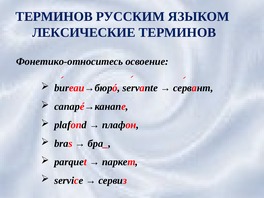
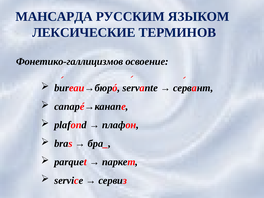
ТЕРМИНОВ: ТЕРМИНОВ -> МАНСАРДА (54, 17)
Фонетико-относитесь: Фонетико-относитесь -> Фонетико-галлицизмов (70, 61)
